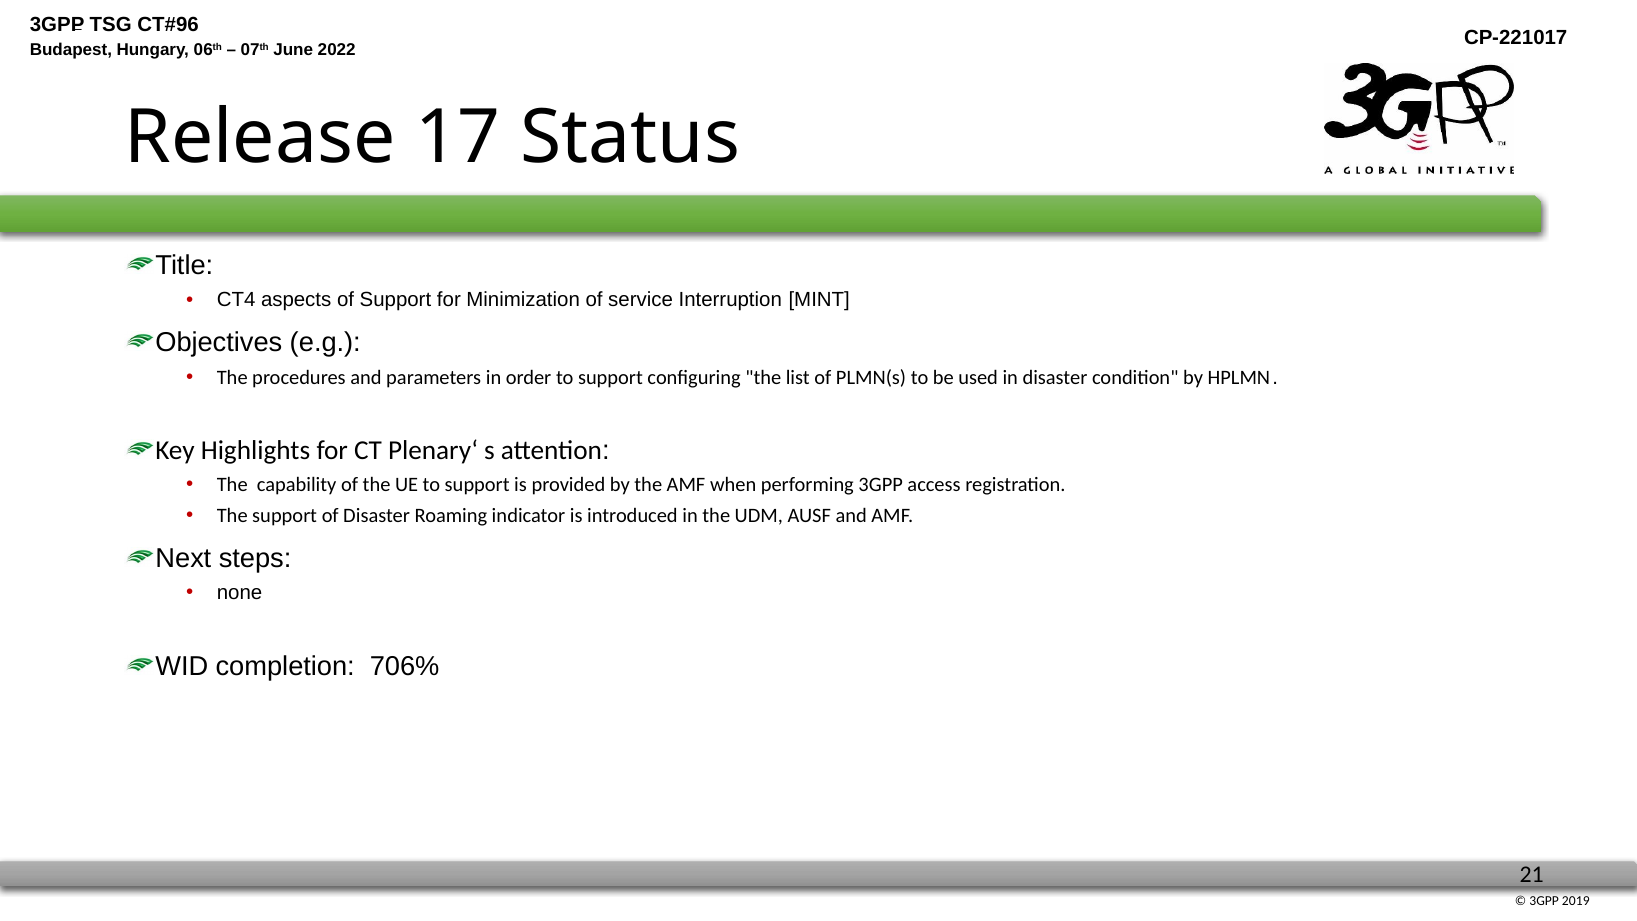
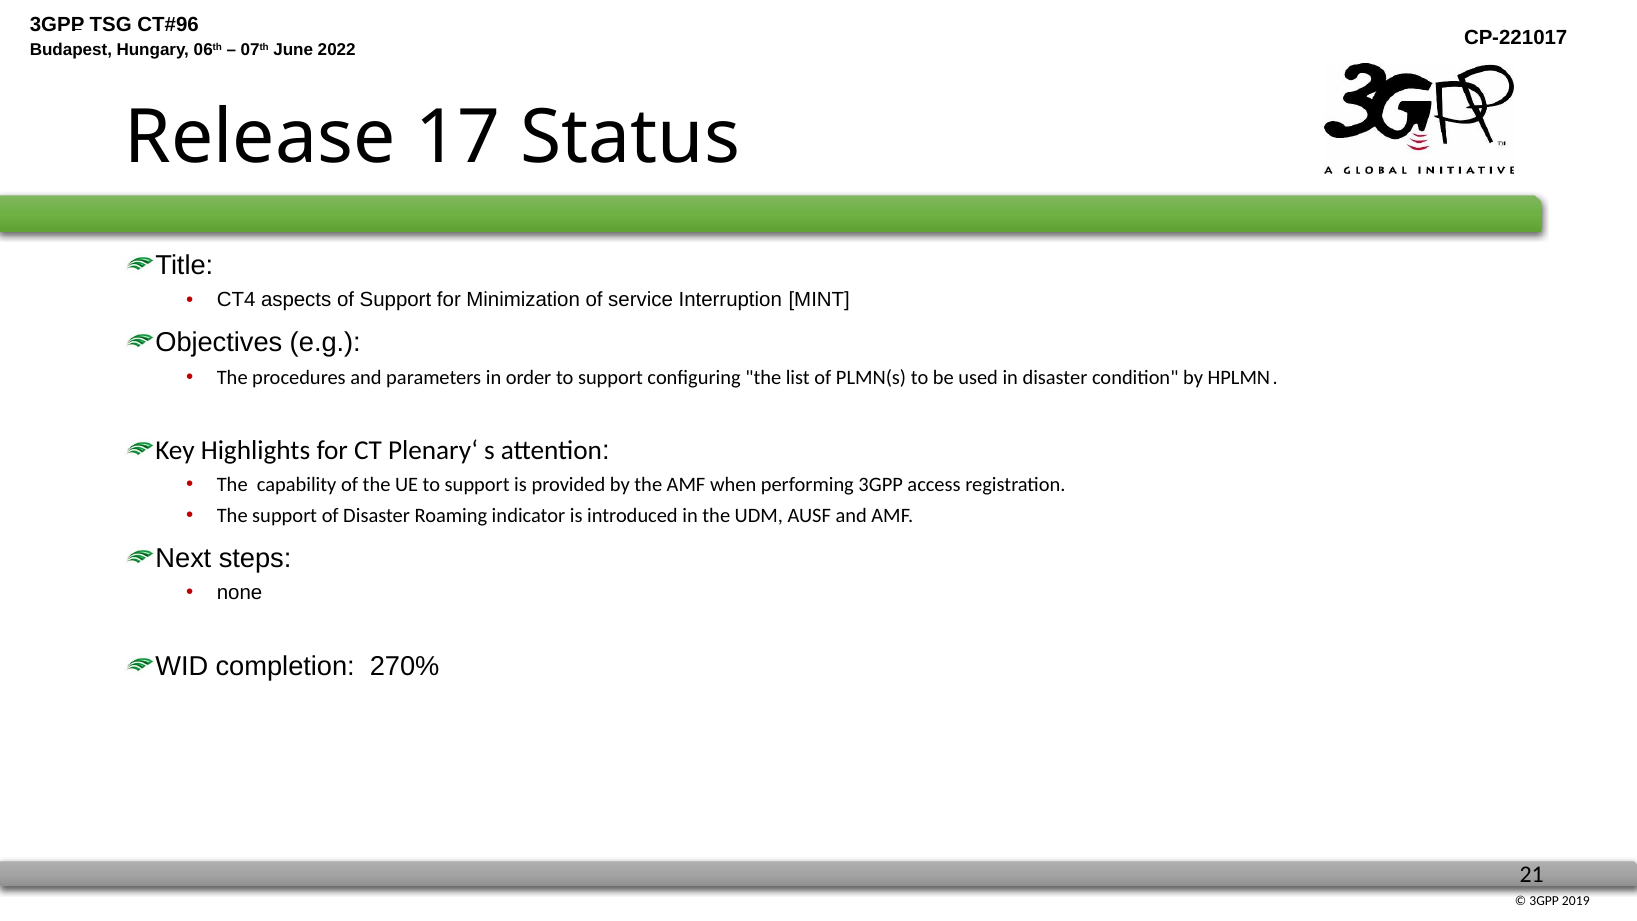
706%: 706% -> 270% (405, 666)
